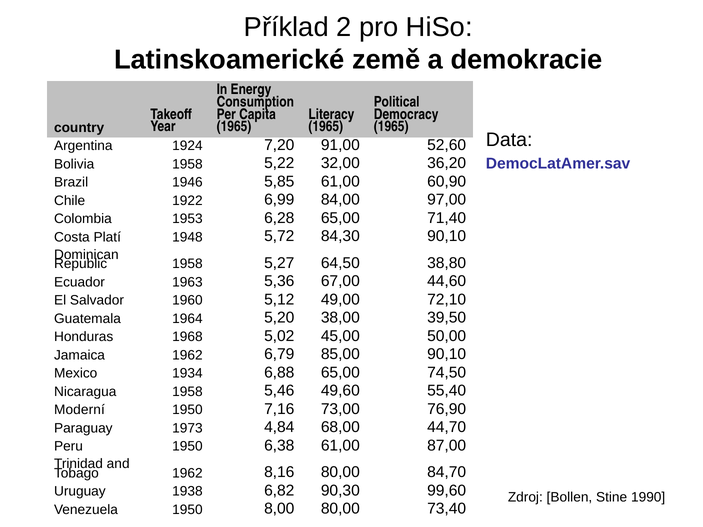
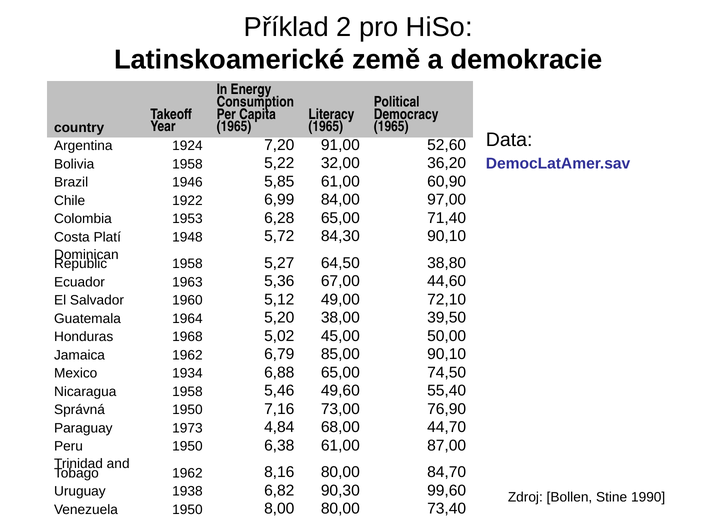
Moderní: Moderní -> Správná (79, 410)
